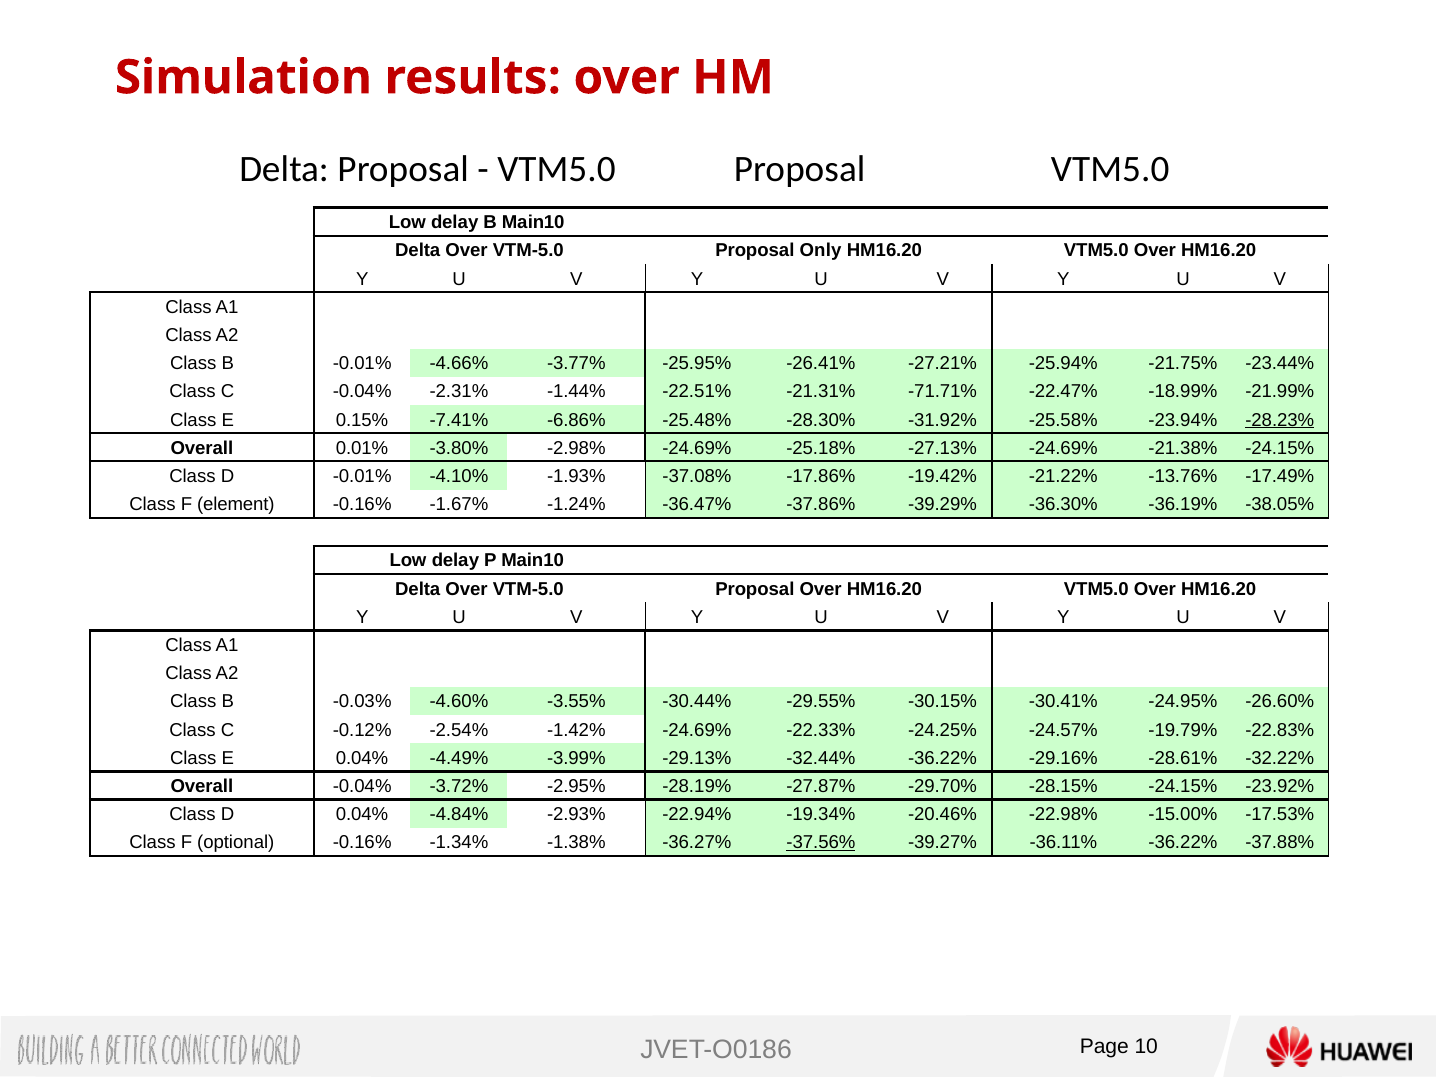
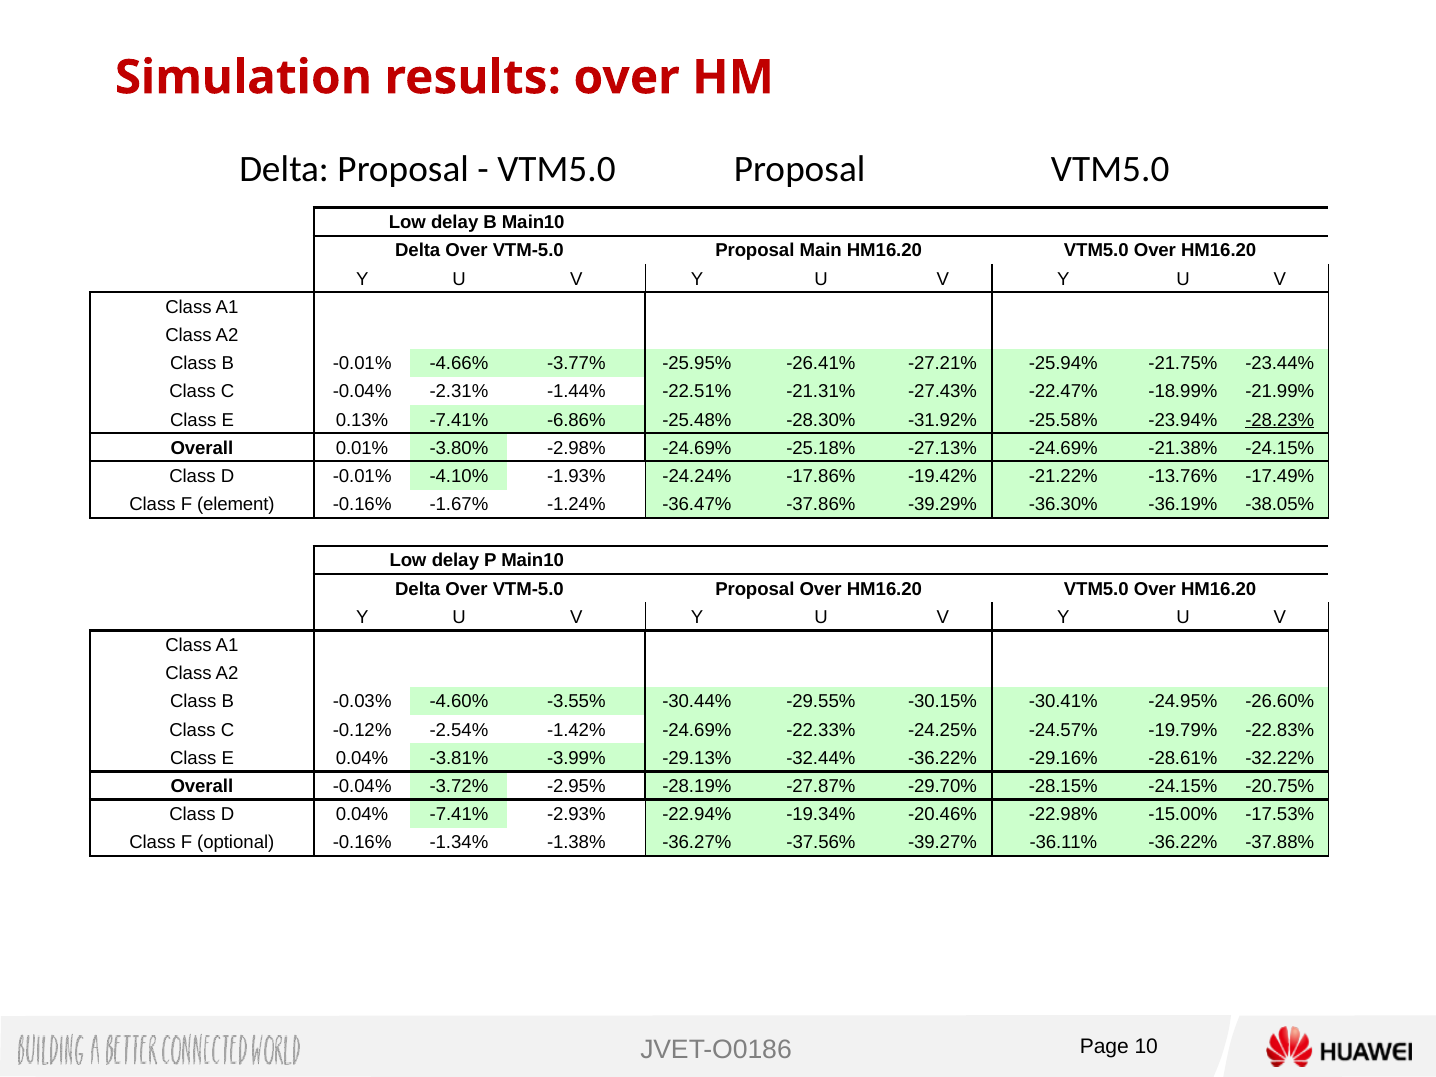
Only: Only -> Main (821, 251)
-71.71%: -71.71% -> -27.43% (943, 392)
0.15%: 0.15% -> 0.13% (362, 420)
-37.08%: -37.08% -> -24.24% (697, 476)
-4.49%: -4.49% -> -3.81% (459, 758)
-23.92%: -23.92% -> -20.75% (1280, 786)
0.04% -4.84%: -4.84% -> -7.41% (459, 815)
-37.56% underline: present -> none (821, 843)
